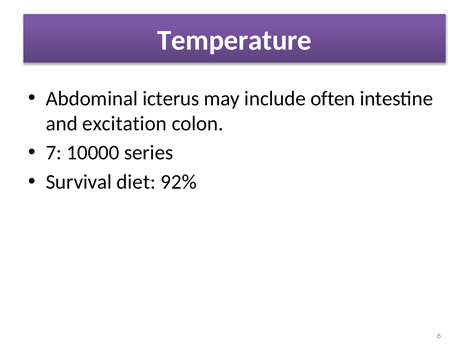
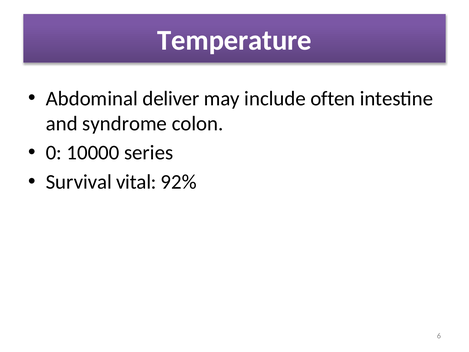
icterus: icterus -> deliver (171, 98)
excitation: excitation -> syndrome (125, 123)
7: 7 -> 0 (54, 153)
diet: diet -> vital (136, 182)
